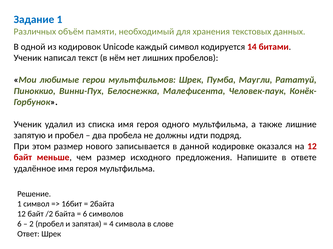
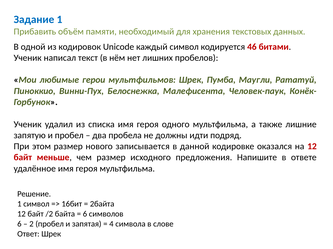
Различных: Различных -> Прибавить (35, 32)
14: 14 -> 46 (252, 47)
